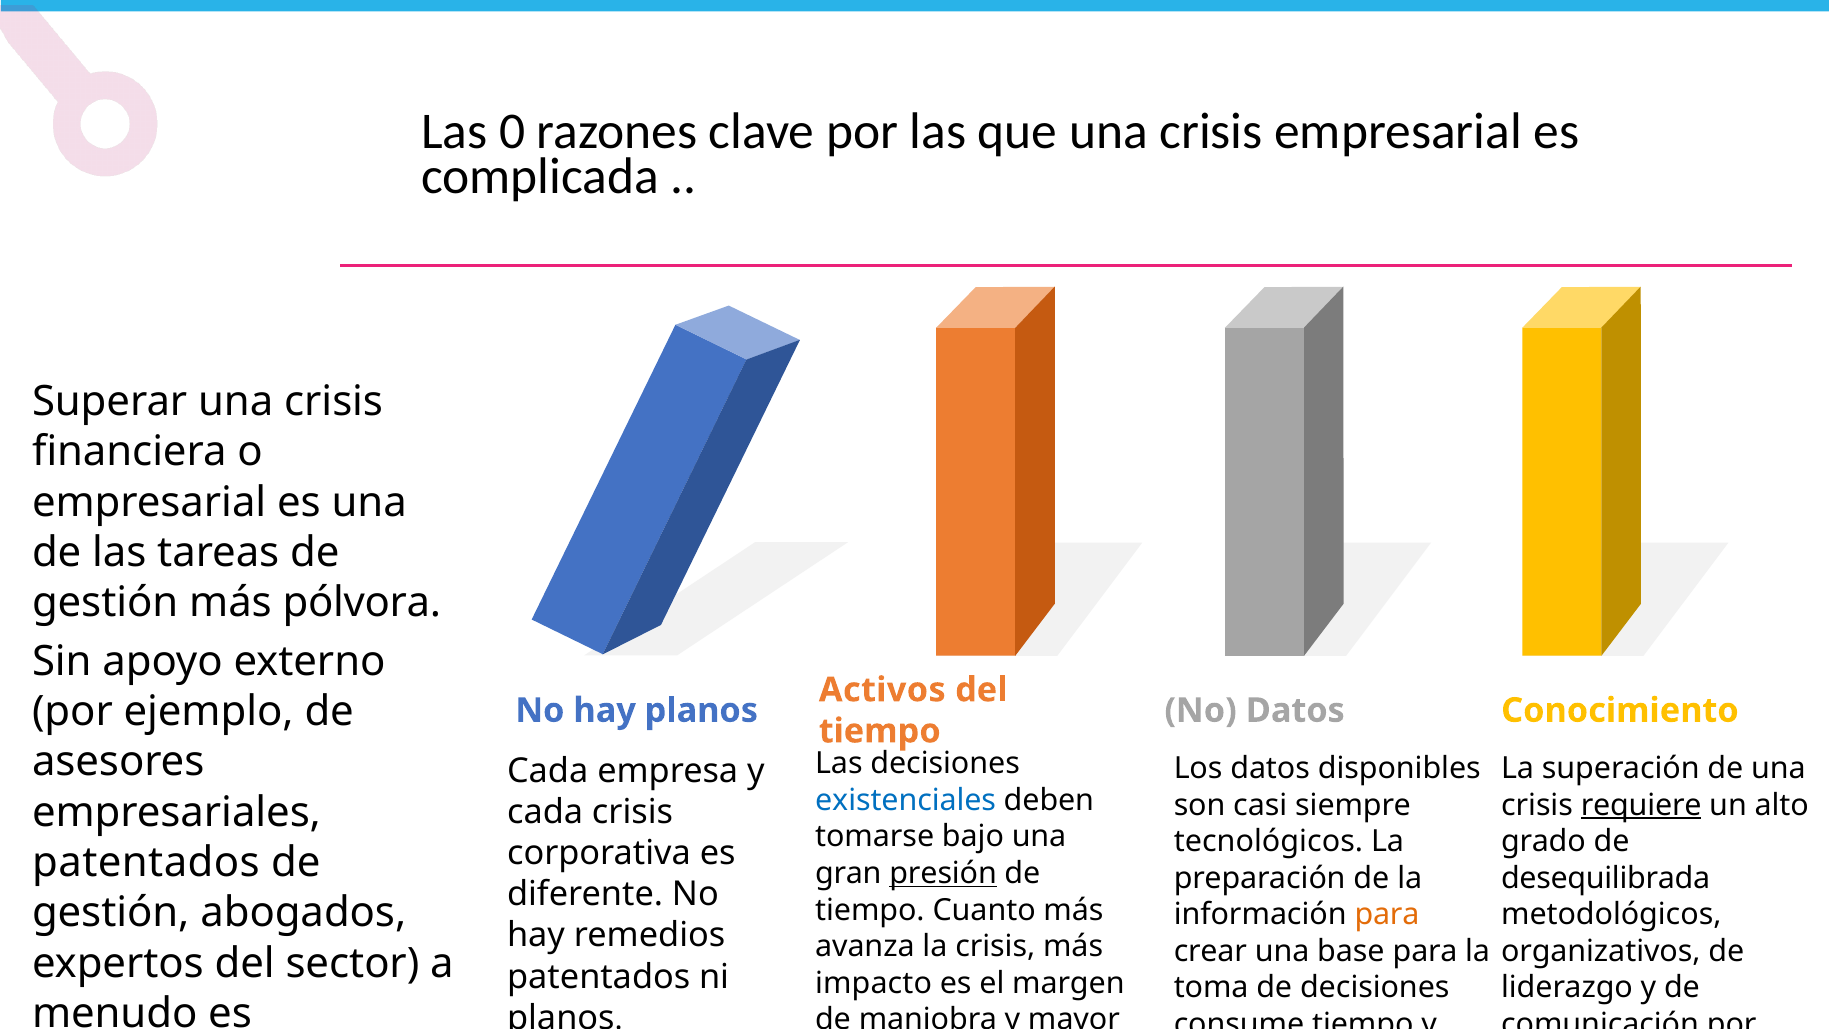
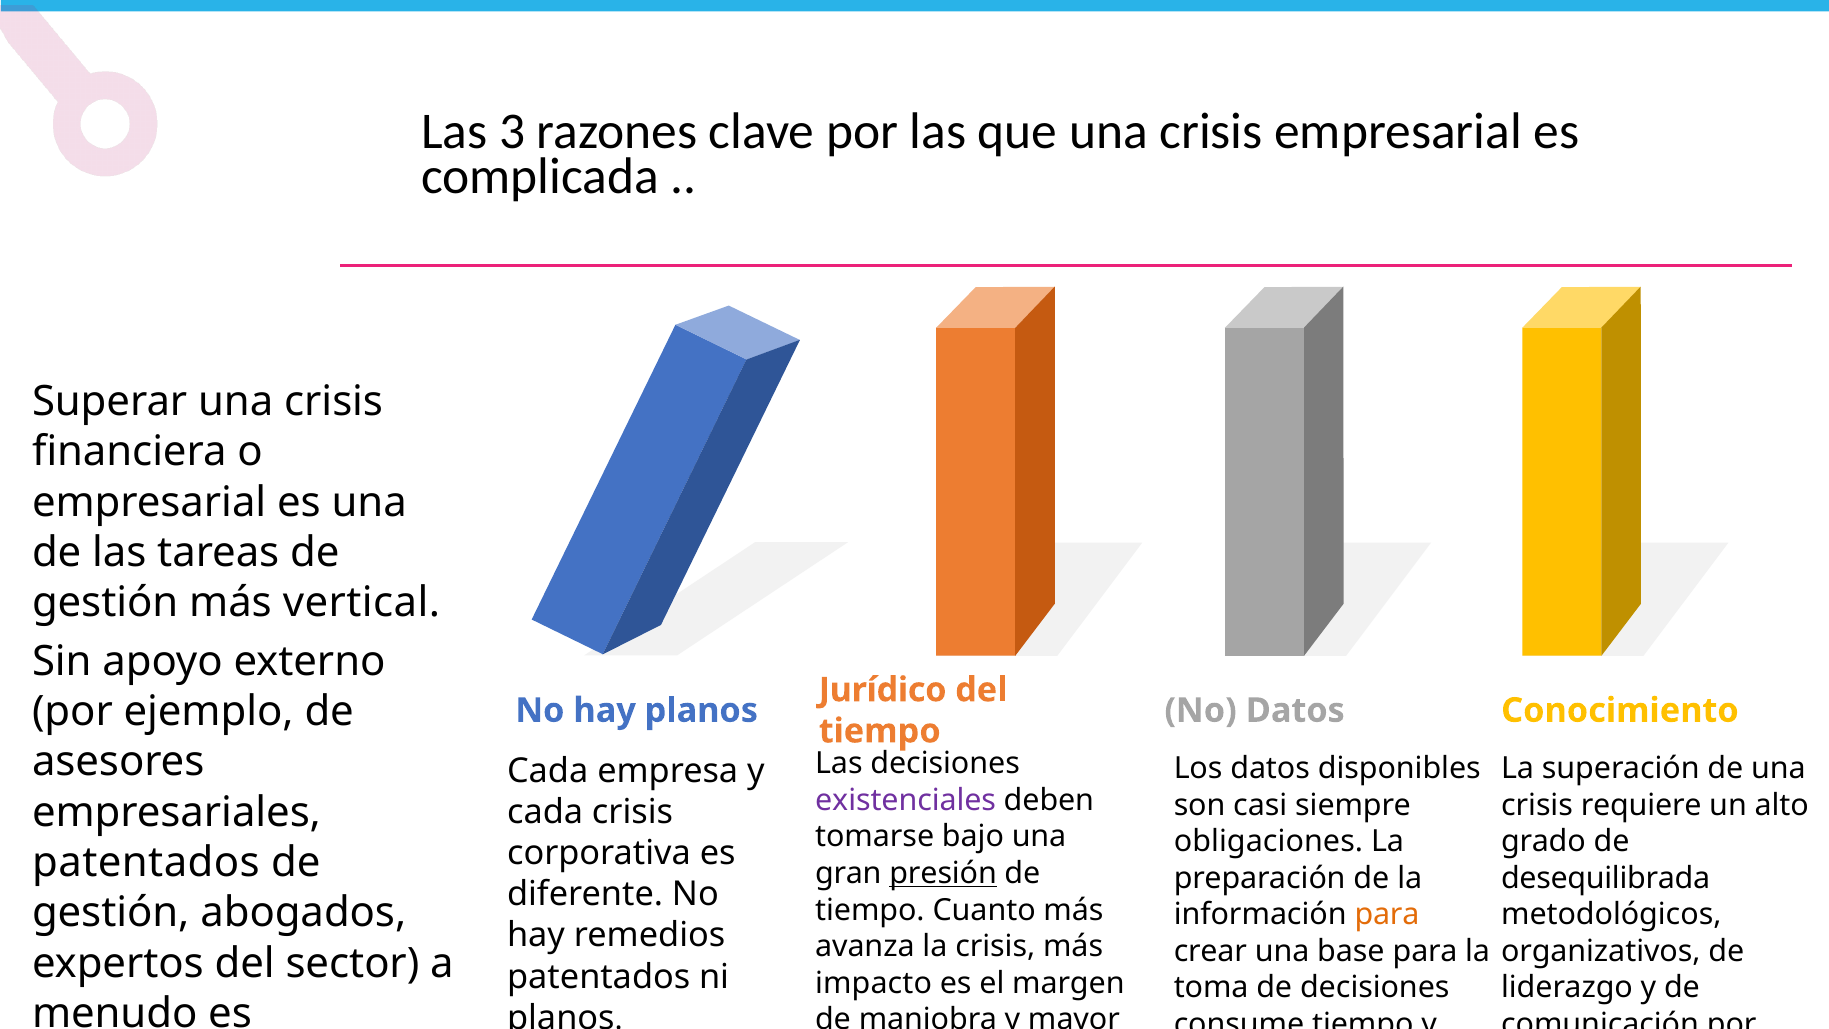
0: 0 -> 3 (512, 132)
pólvora: pólvora -> vertical (362, 603)
Activos: Activos -> Jurídico (883, 690)
existenciales colour: blue -> purple (906, 800)
requiere underline: present -> none (1641, 805)
tecnológicos: tecnológicos -> obligaciones (1268, 842)
